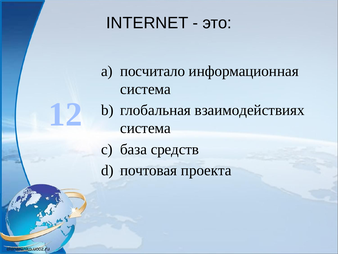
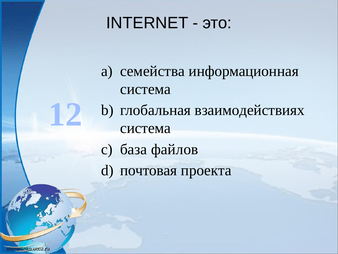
посчитало: посчитало -> семейства (152, 71)
средств: средств -> файлов (175, 149)
